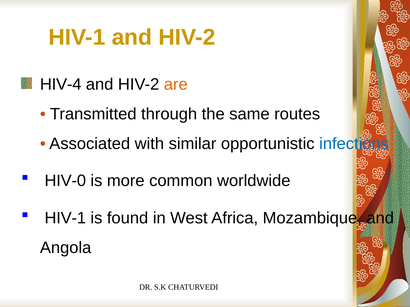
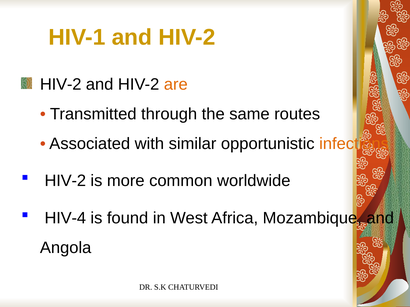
HIV-4: HIV-4 -> HIV-2 (61, 85)
infections colour: blue -> orange (354, 144)
HIV-0: HIV-0 -> HIV-2 (65, 181)
HIV-1: HIV-1 -> HIV-4 (65, 218)
